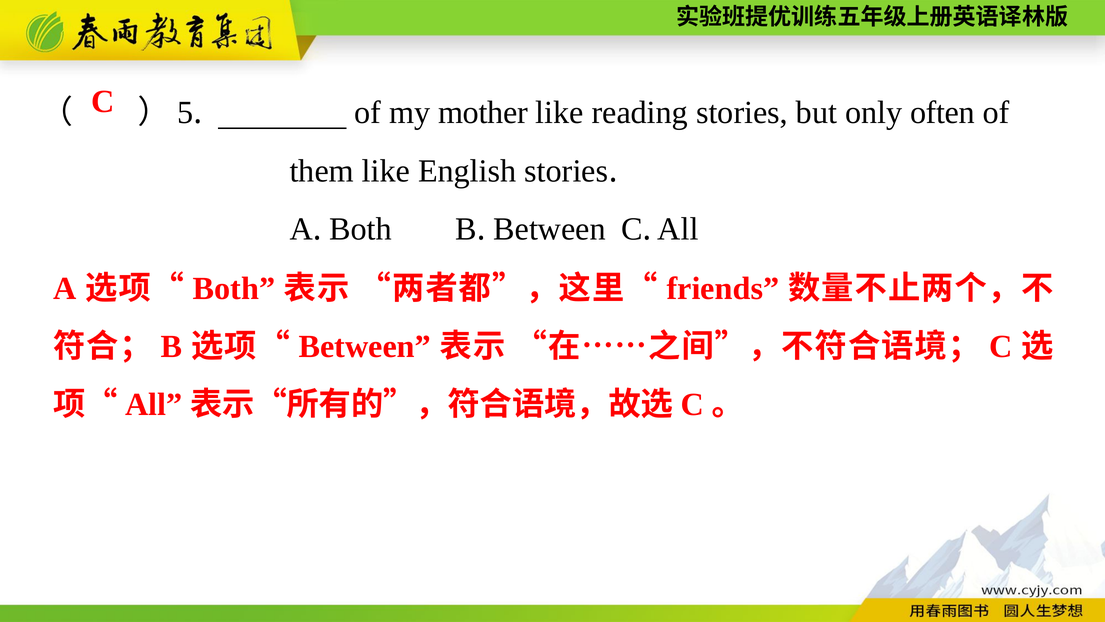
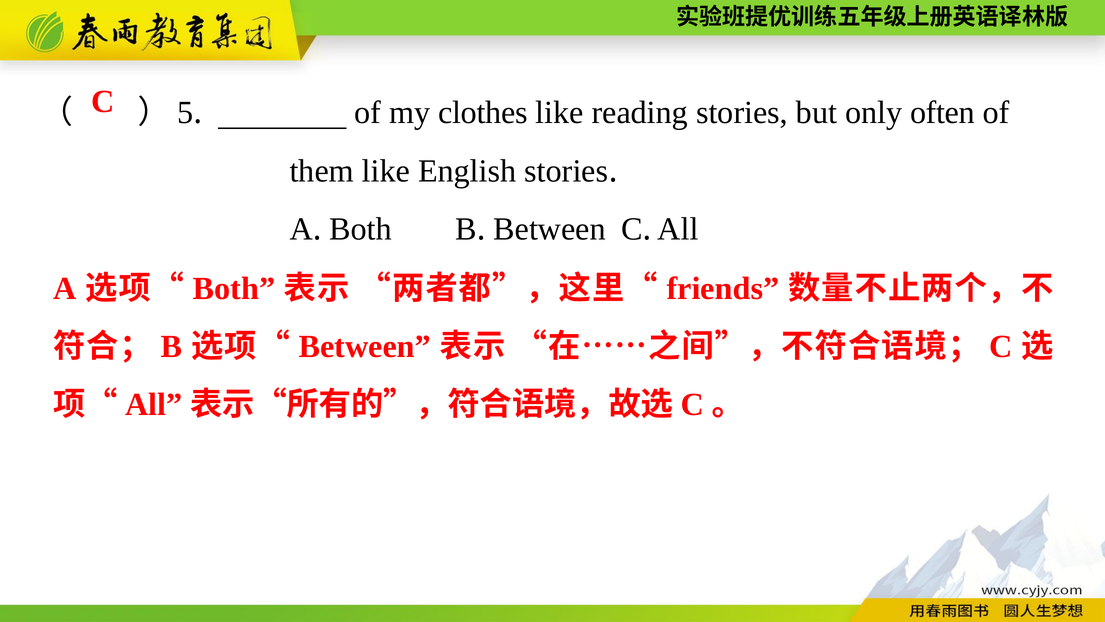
mother: mother -> clothes (483, 113)
